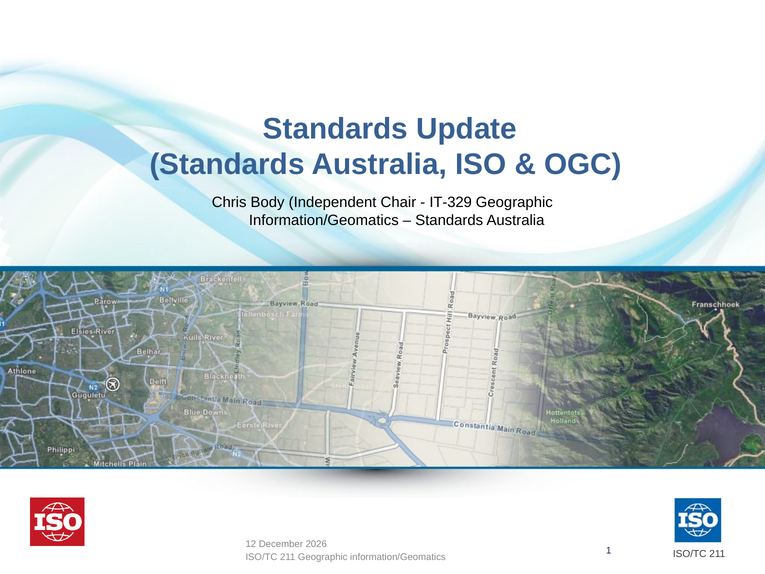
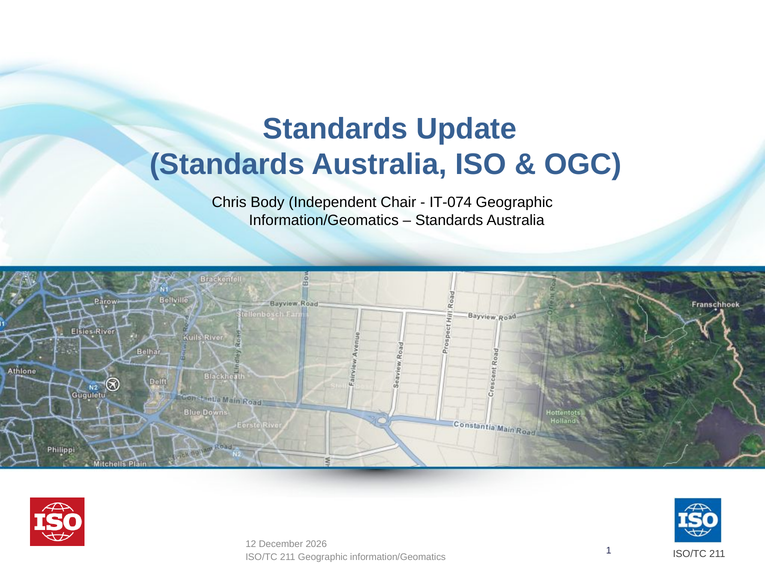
IT-329: IT-329 -> IT-074 (451, 202)
